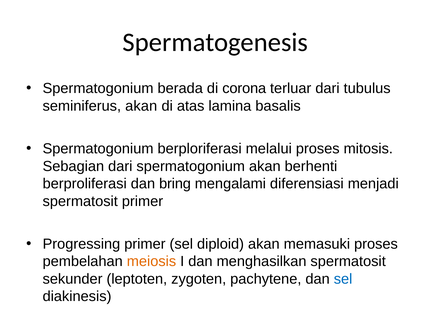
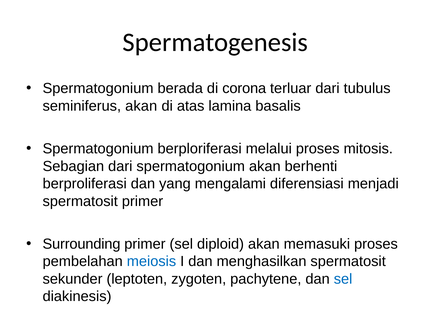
bring: bring -> yang (175, 184)
Progressing: Progressing -> Surrounding (82, 244)
meiosis colour: orange -> blue (151, 261)
